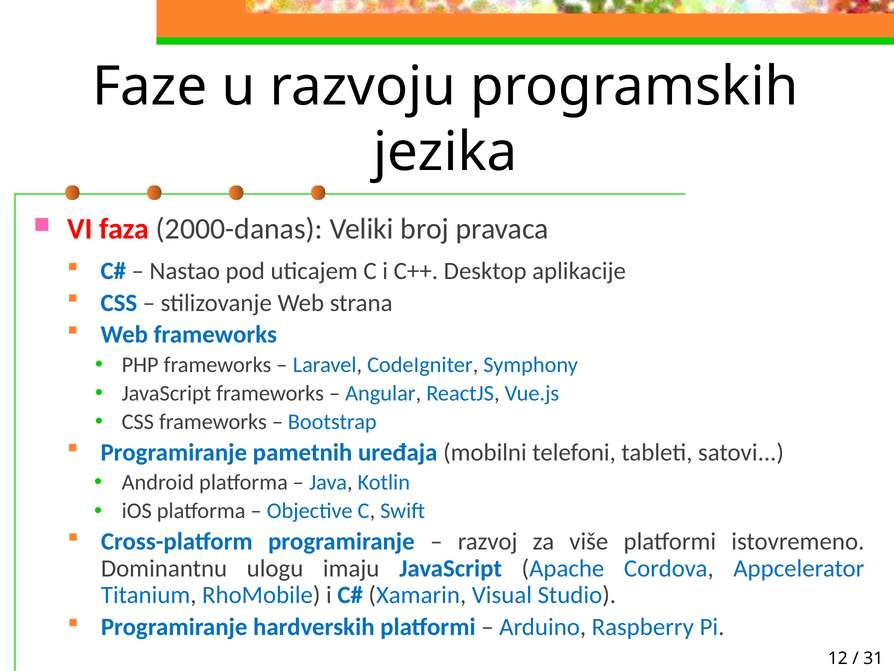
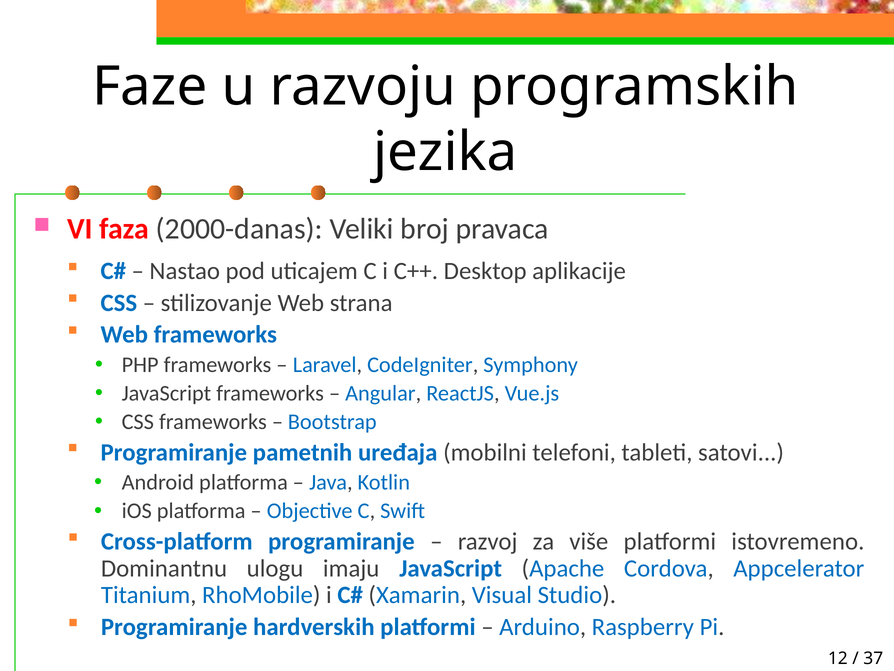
31: 31 -> 37 (873, 658)
